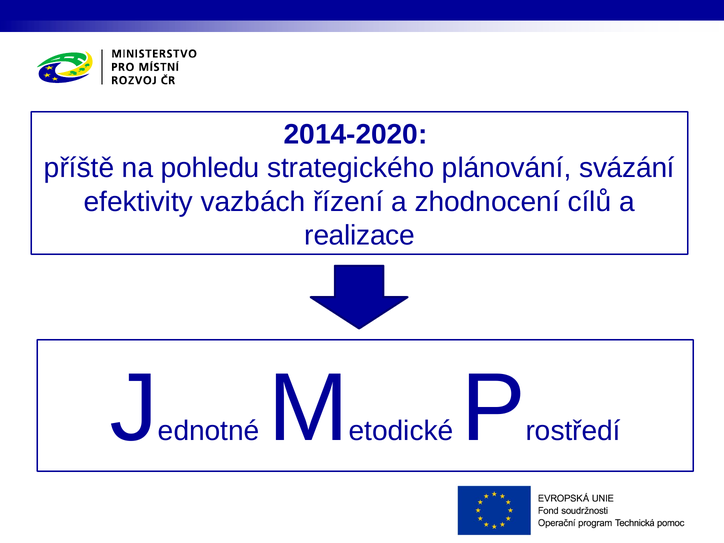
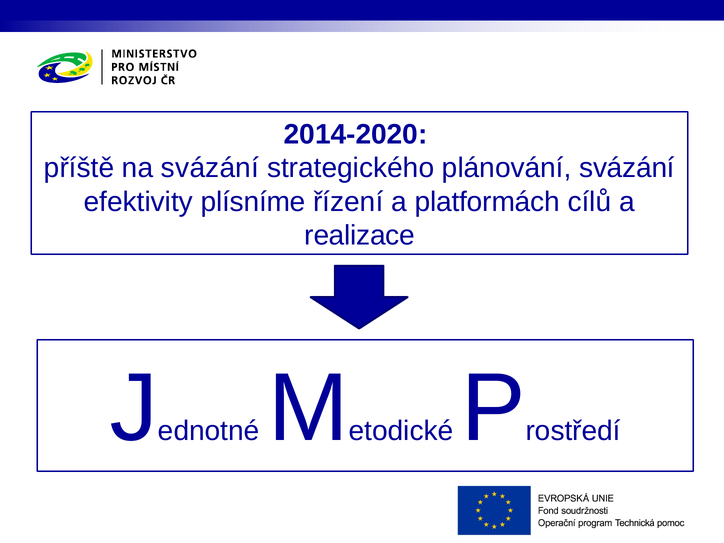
na pohledu: pohledu -> svázání (210, 168)
vazbách: vazbách -> plísníme (253, 202)
zhodnocení: zhodnocení -> platformách (487, 202)
